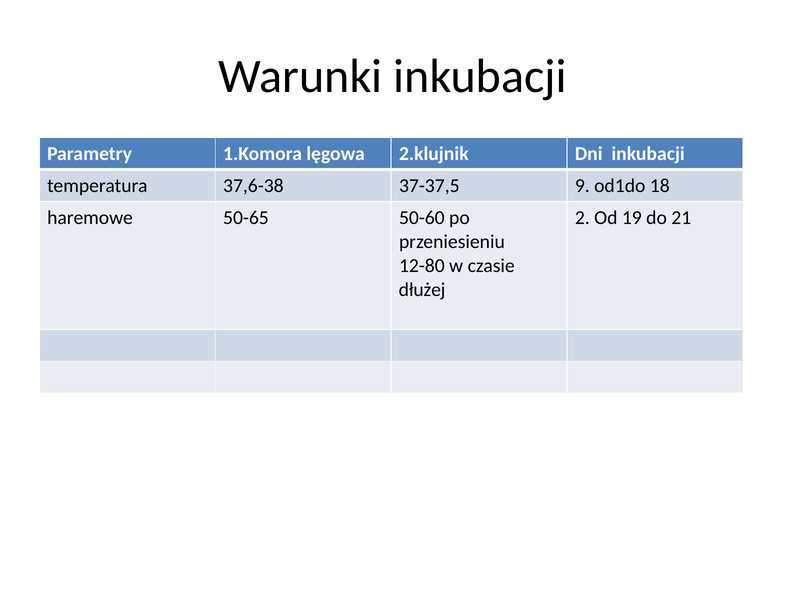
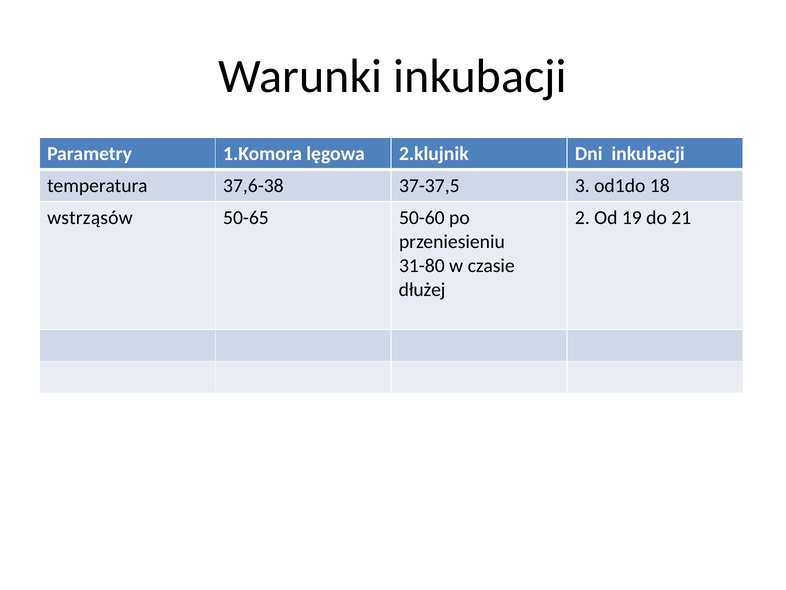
9: 9 -> 3 (582, 186)
haremowe: haremowe -> wstrząsów (90, 217)
12-80: 12-80 -> 31-80 (422, 265)
